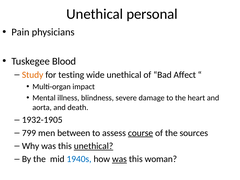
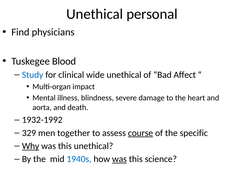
Pain: Pain -> Find (20, 32)
Study colour: orange -> blue (33, 75)
testing: testing -> clinical (71, 75)
1932-1905: 1932-1905 -> 1932-1992 (42, 120)
799: 799 -> 329 (29, 133)
between: between -> together (74, 133)
sources: sources -> specific (194, 133)
Why underline: none -> present (31, 146)
unethical underline: present -> none (94, 146)
woman: woman -> science (161, 159)
